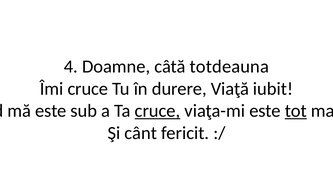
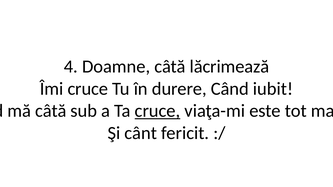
totdeauna: totdeauna -> lăcrimează (229, 67)
durere Viaţă: Viaţă -> Când (230, 89)
mă este: este -> câtă (51, 111)
tot underline: present -> none (296, 111)
